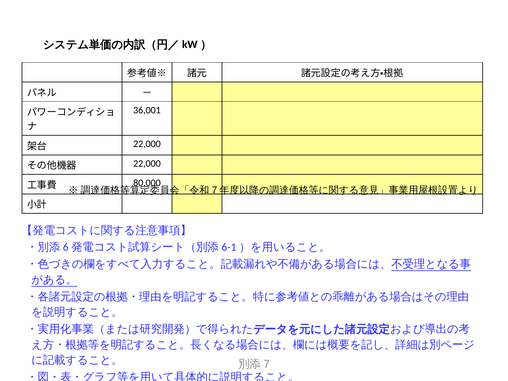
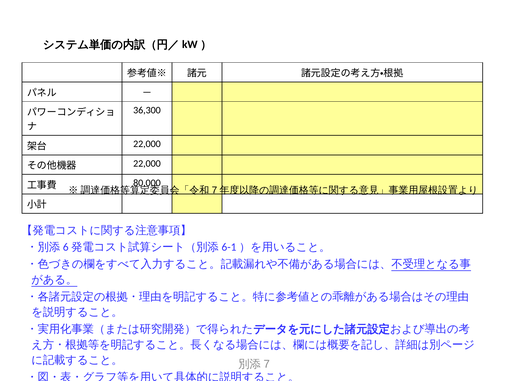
36,001: 36,001 -> 36,300 (147, 110)
